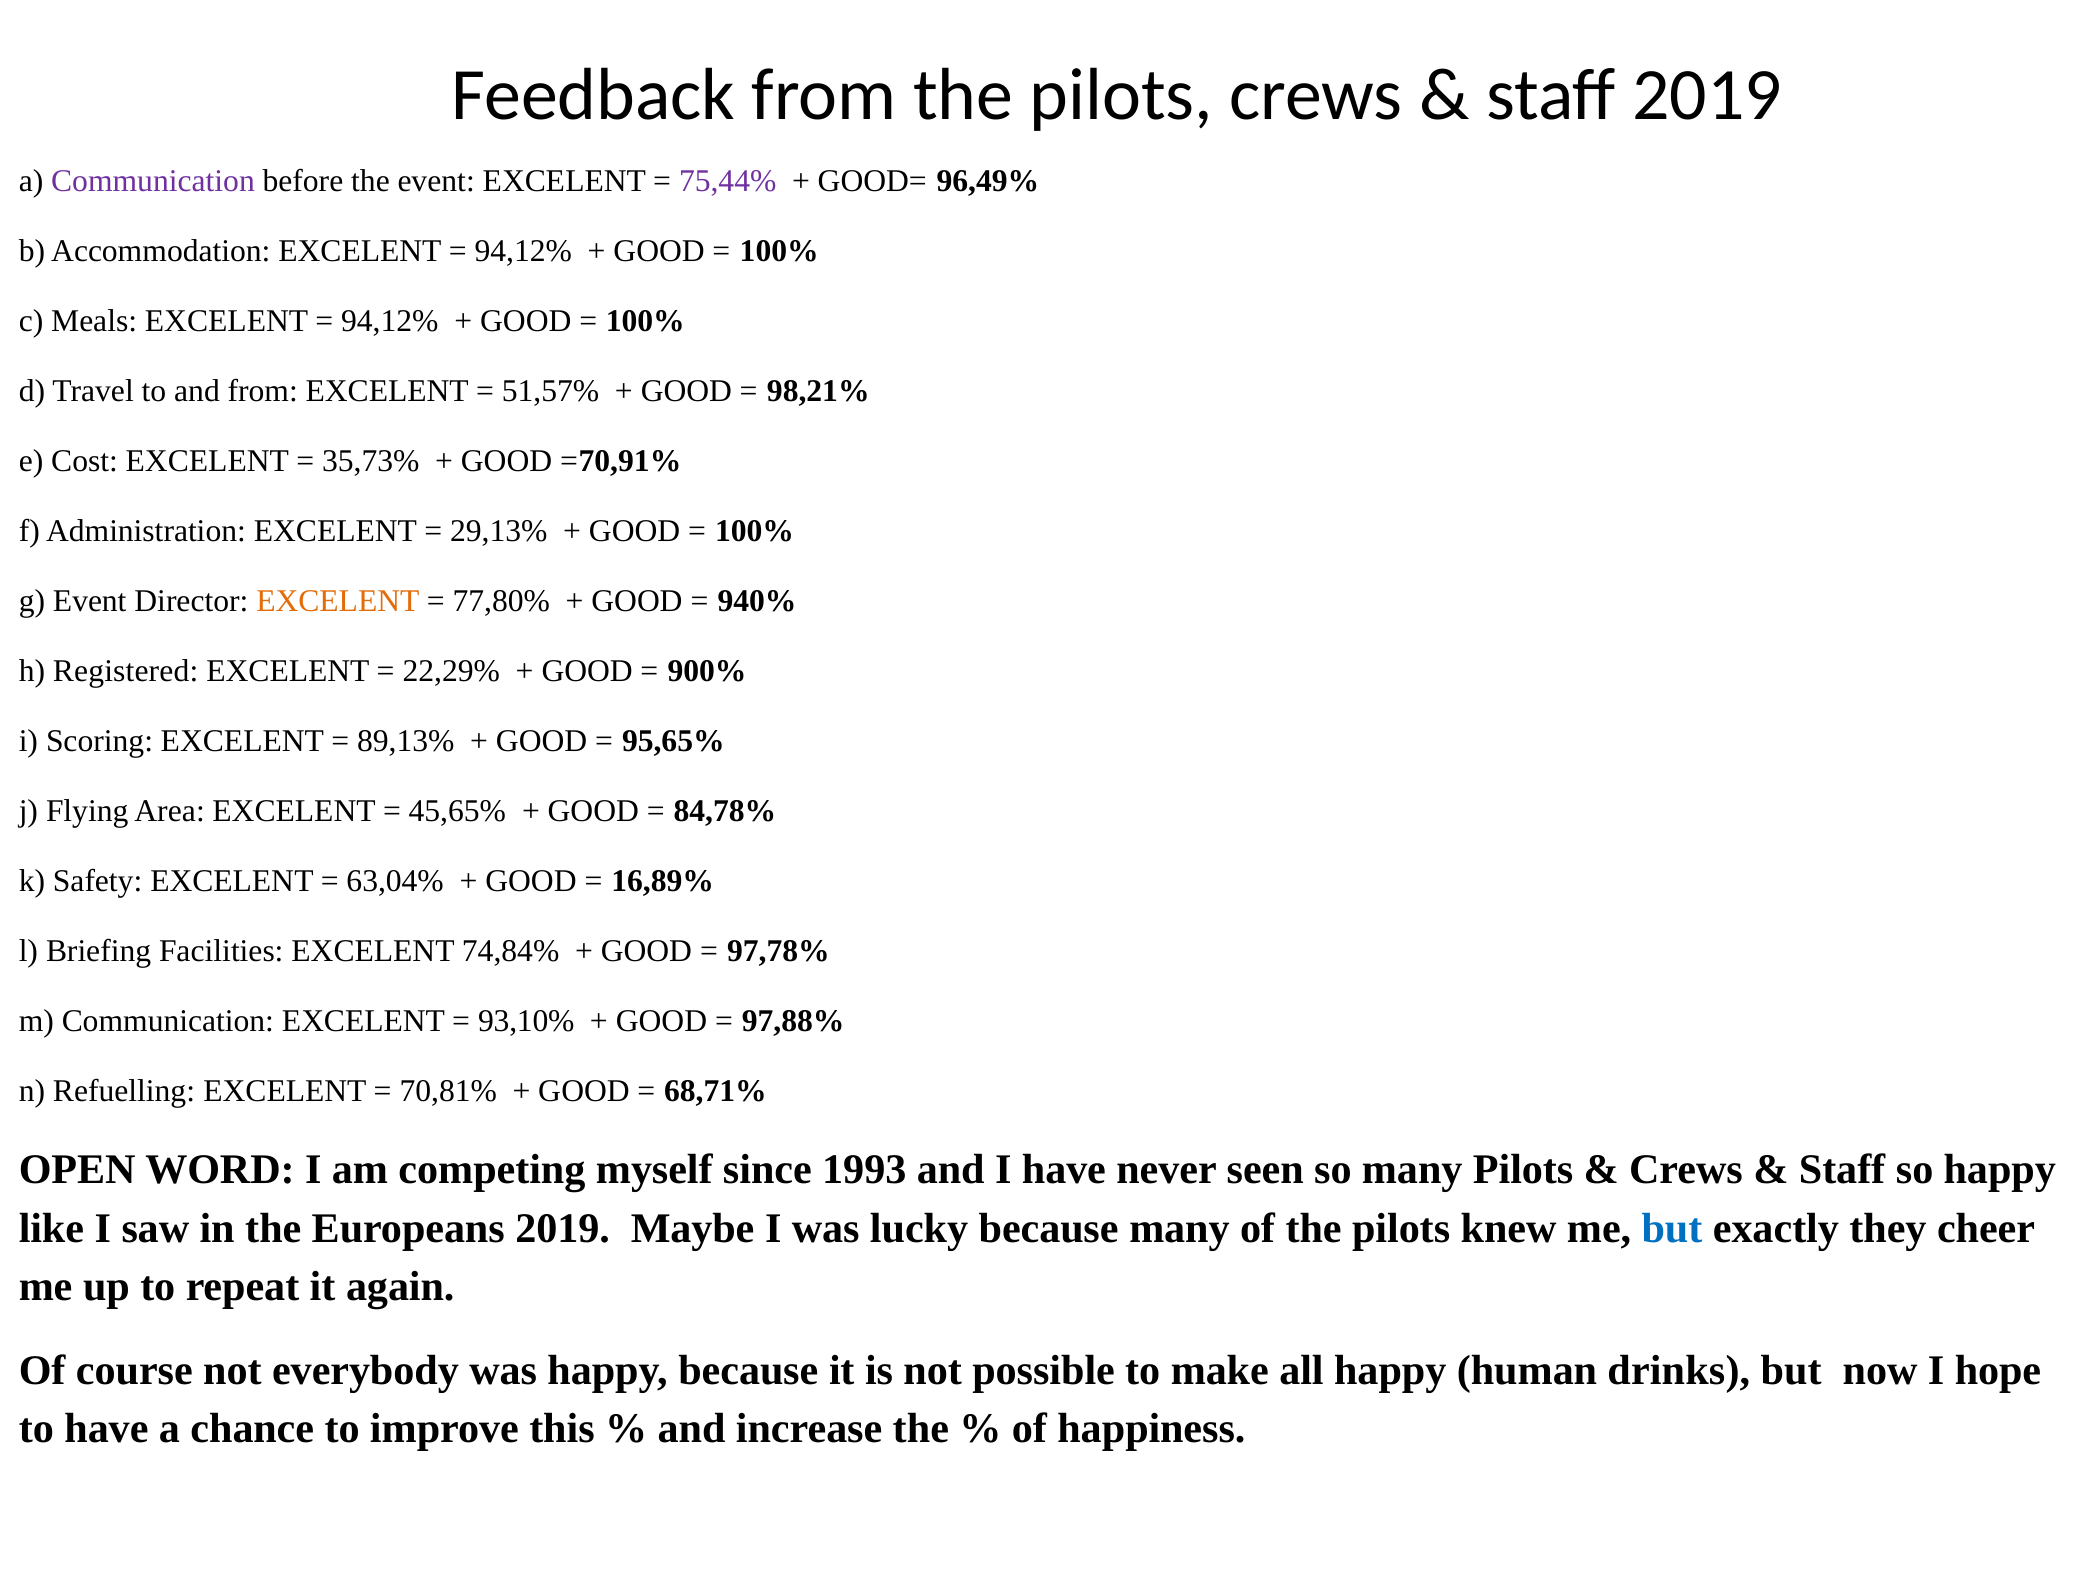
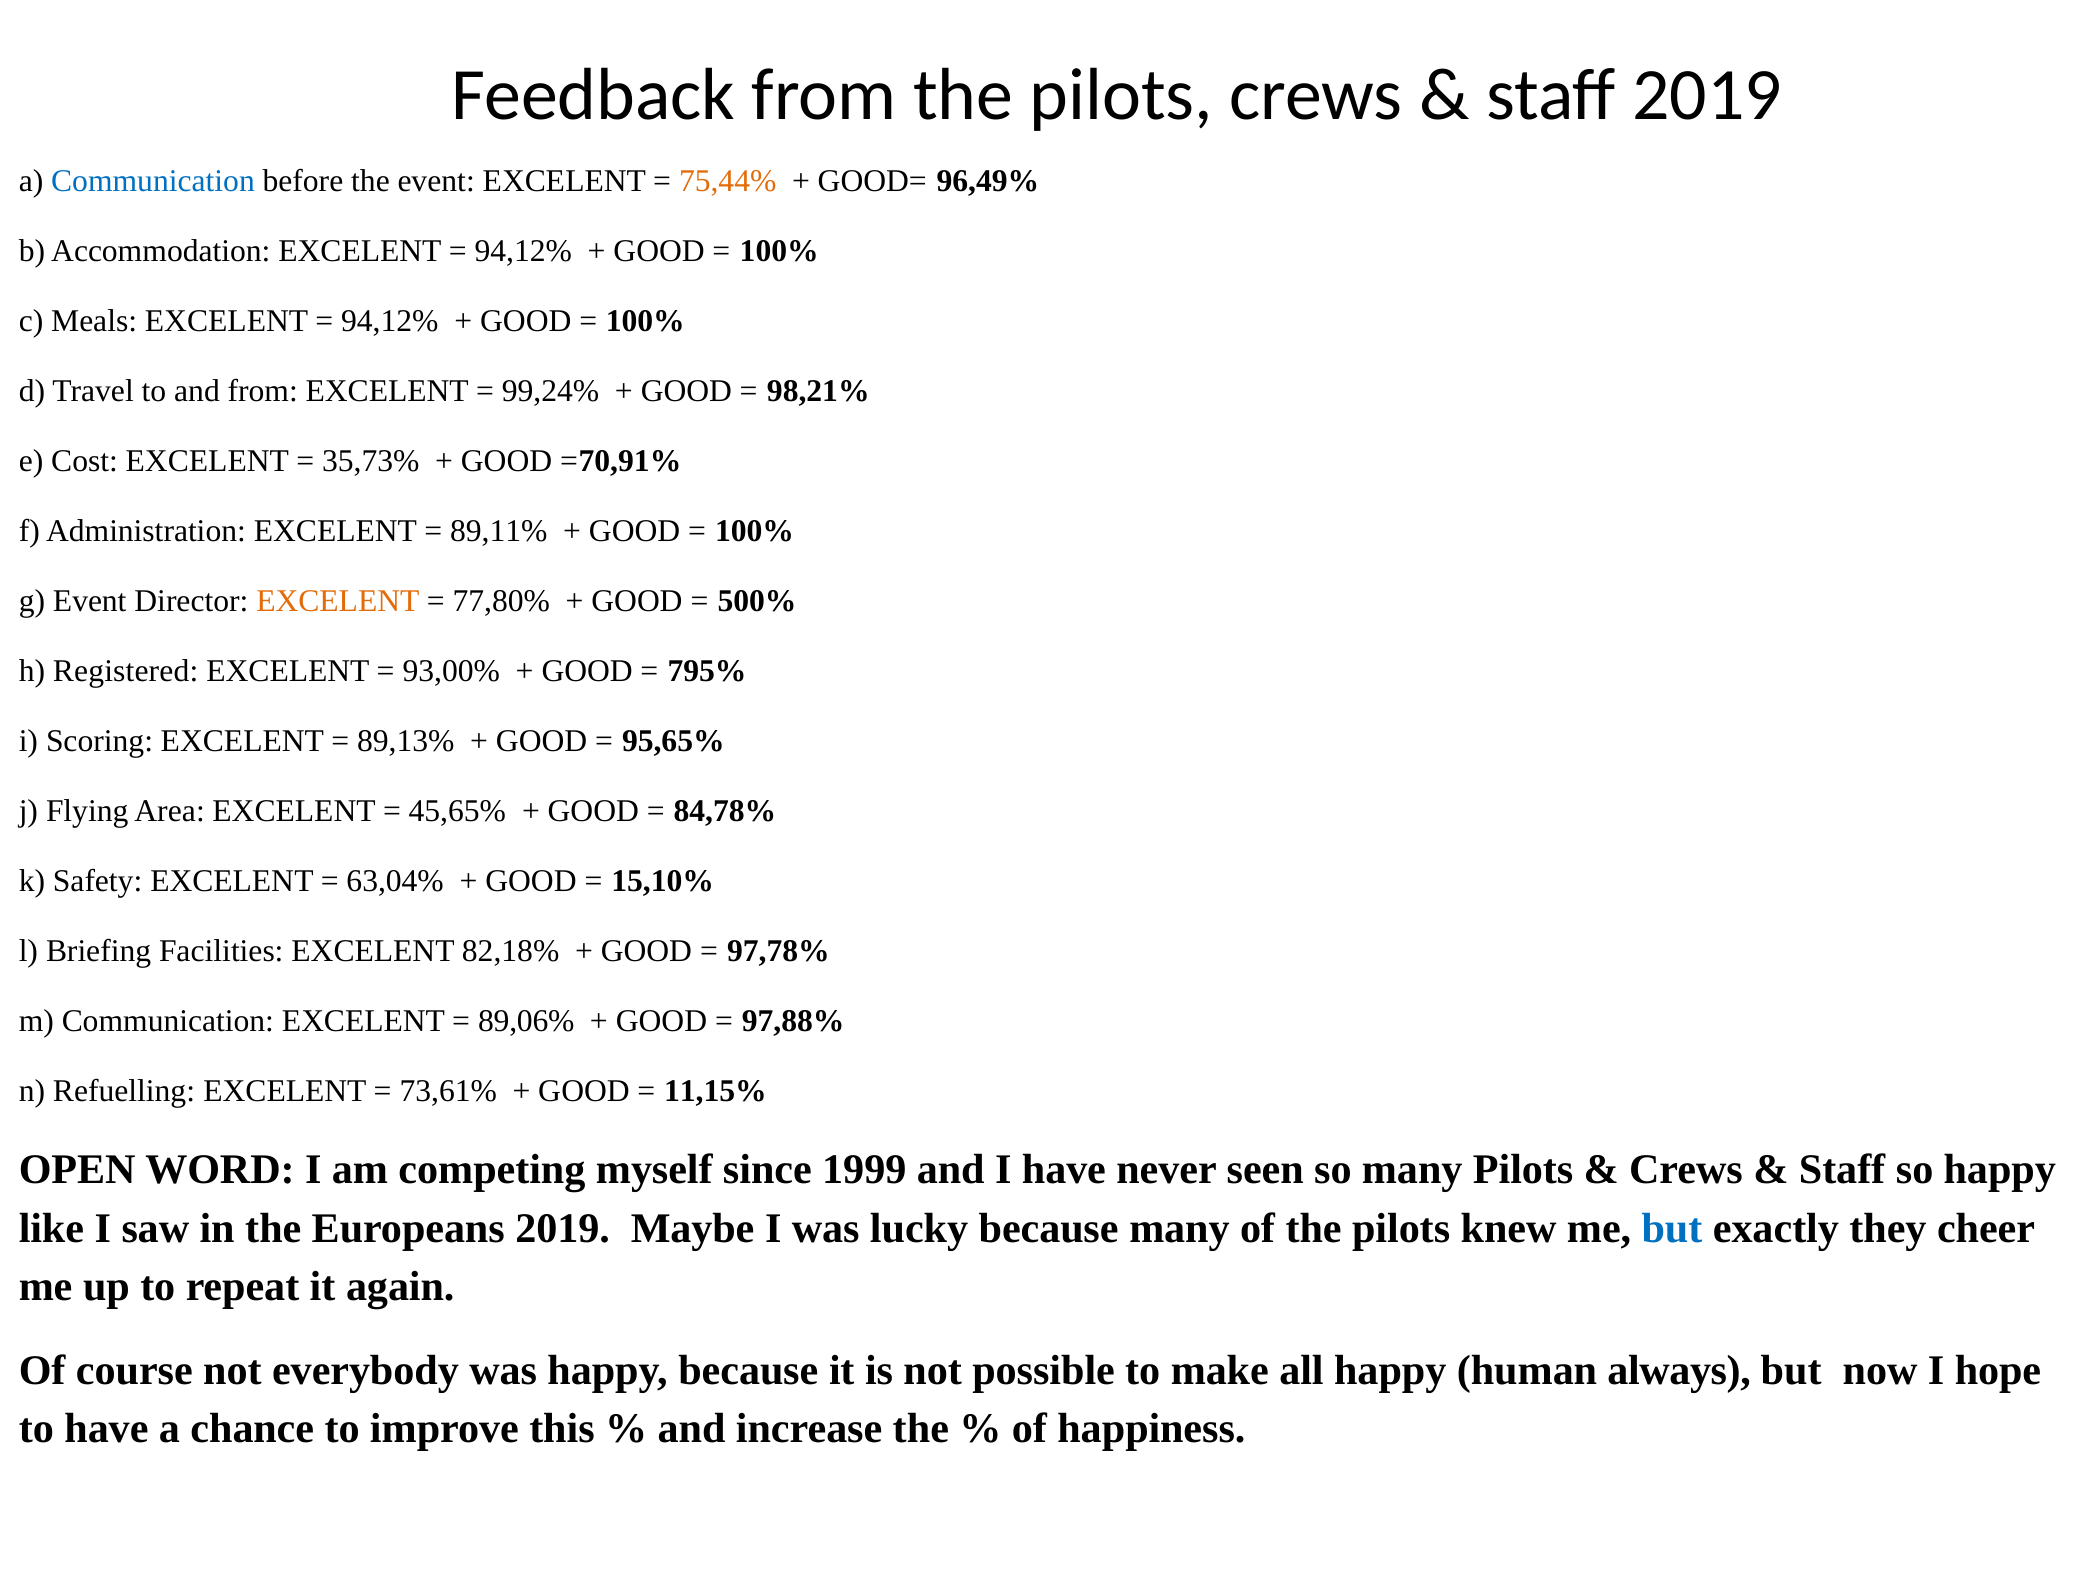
Communication colour: purple -> blue (153, 181)
75,44% colour: purple -> orange (728, 181)
51,57%: 51,57% -> 99,24% (551, 391)
29,13%: 29,13% -> 89,11% (499, 531)
940%: 940% -> 500% (757, 601)
22,29%: 22,29% -> 93,00% (451, 671)
900%: 900% -> 795% (707, 671)
16,89%: 16,89% -> 15,10% (663, 881)
74,84%: 74,84% -> 82,18% (511, 951)
93,10%: 93,10% -> 89,06% (526, 1021)
70,81%: 70,81% -> 73,61% (448, 1092)
68,71%: 68,71% -> 11,15% (715, 1092)
1993: 1993 -> 1999 (864, 1170)
drinks: drinks -> always (1679, 1371)
